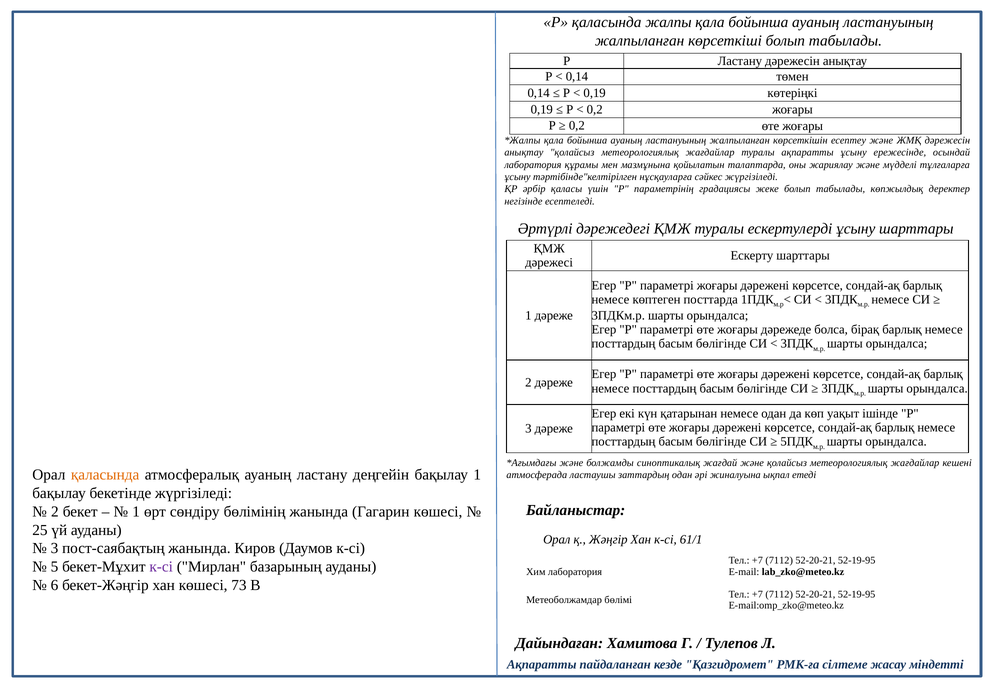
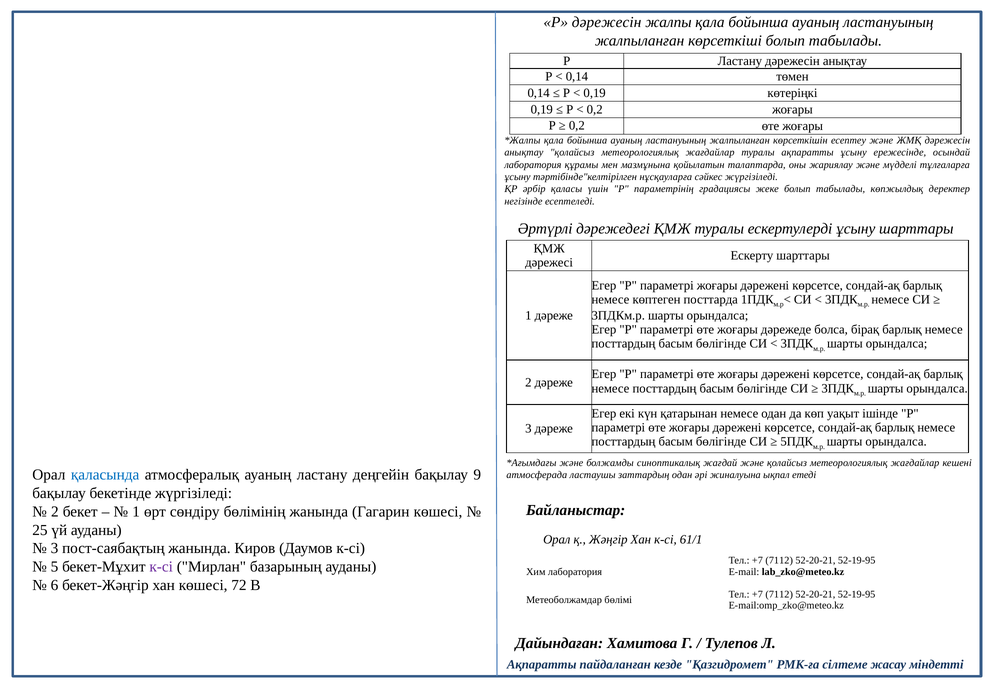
Р қаласында: қаласында -> дәрежесін (607, 22)
қаласында colour: orange -> blue (105, 475)
бақылау 1: 1 -> 9 (477, 475)
73: 73 -> 72 (239, 585)
